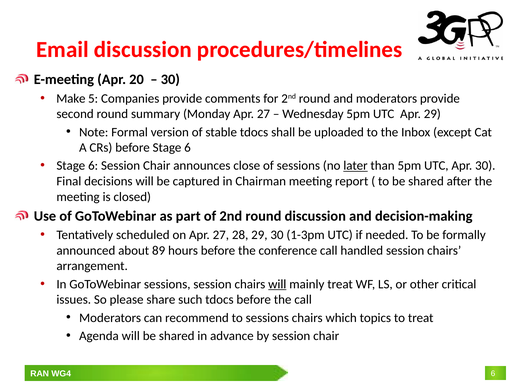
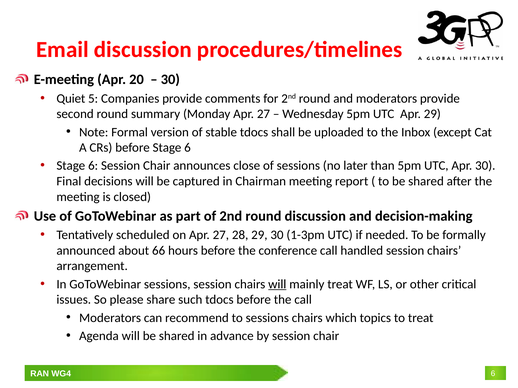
Make: Make -> Quiet (71, 99)
later underline: present -> none (356, 166)
89: 89 -> 66 (159, 251)
